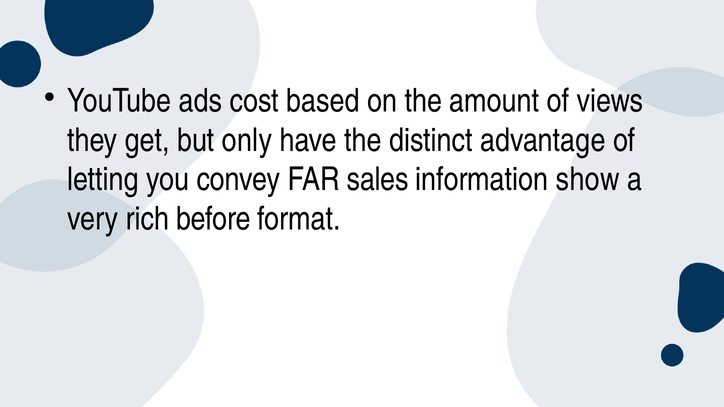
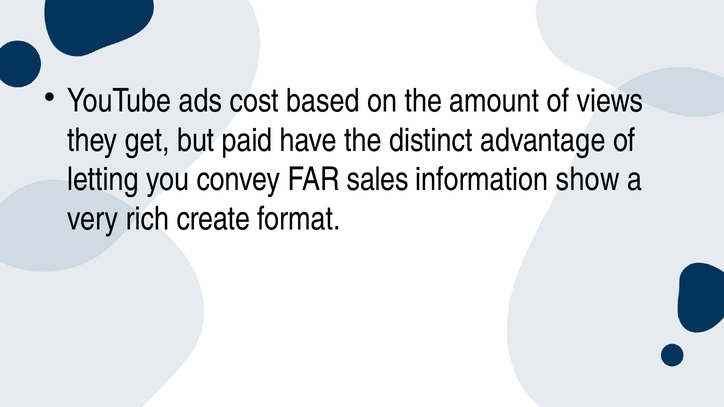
only: only -> paid (247, 140)
before: before -> create (213, 219)
